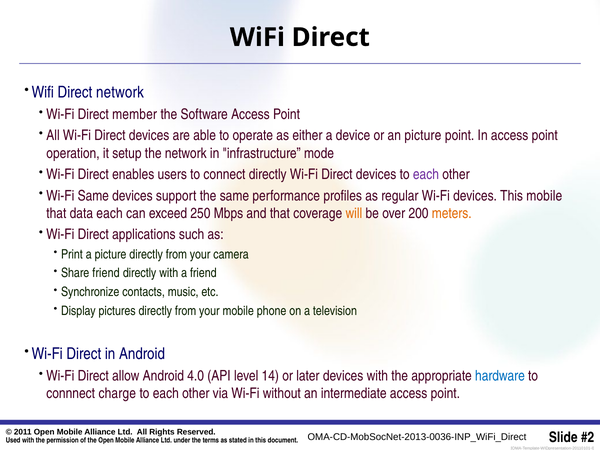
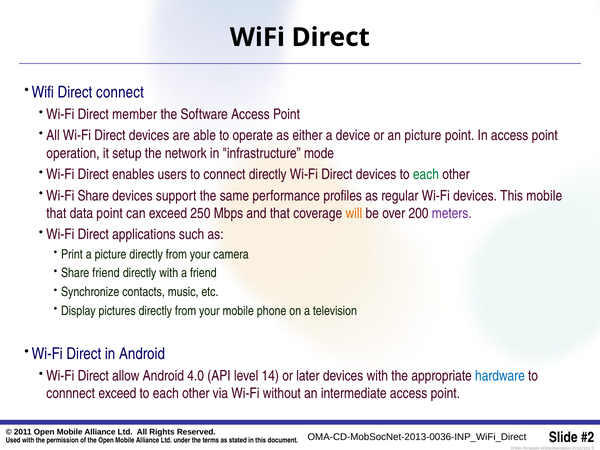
Direct network: network -> connect (120, 92)
each colour: purple -> green (426, 174)
Wi-Fi Same: Same -> Share (93, 196)
data each: each -> point (110, 213)
meters colour: orange -> purple (452, 213)
connnect charge: charge -> exceed (117, 394)
